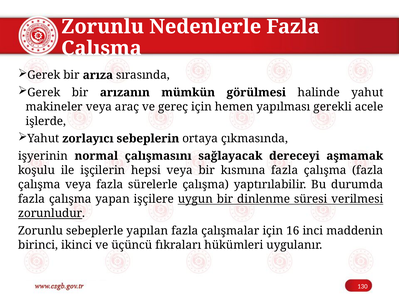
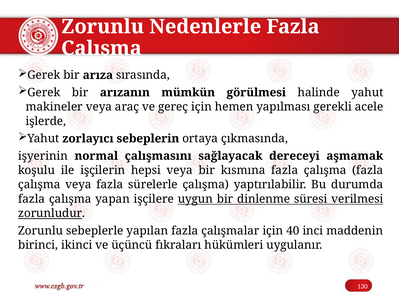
16: 16 -> 40 (293, 230)
